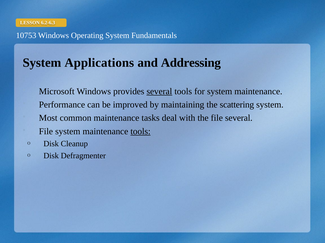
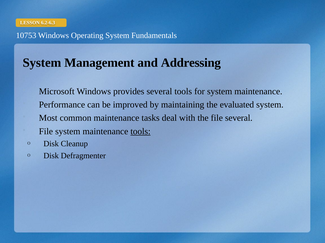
Applications: Applications -> Management (99, 63)
several underline: present -> none (159, 92)
scattering: scattering -> evaluated (237, 105)
